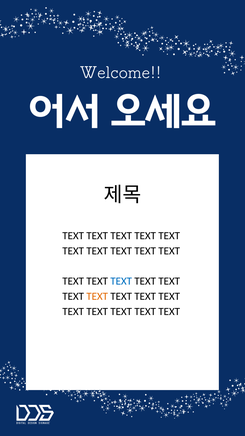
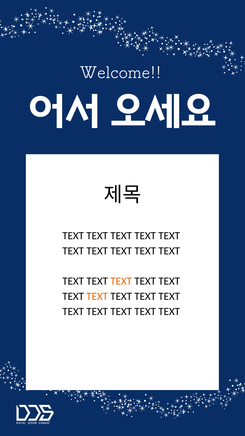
TEXT colour: blue -> orange (121, 281)
